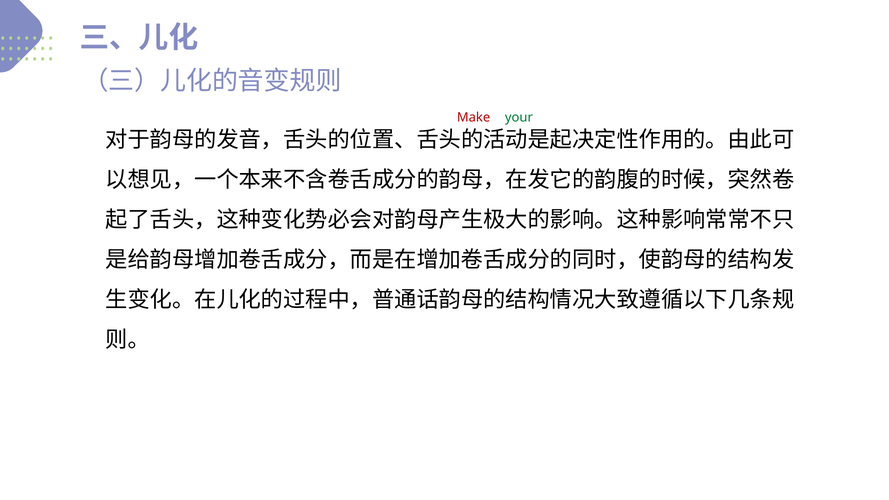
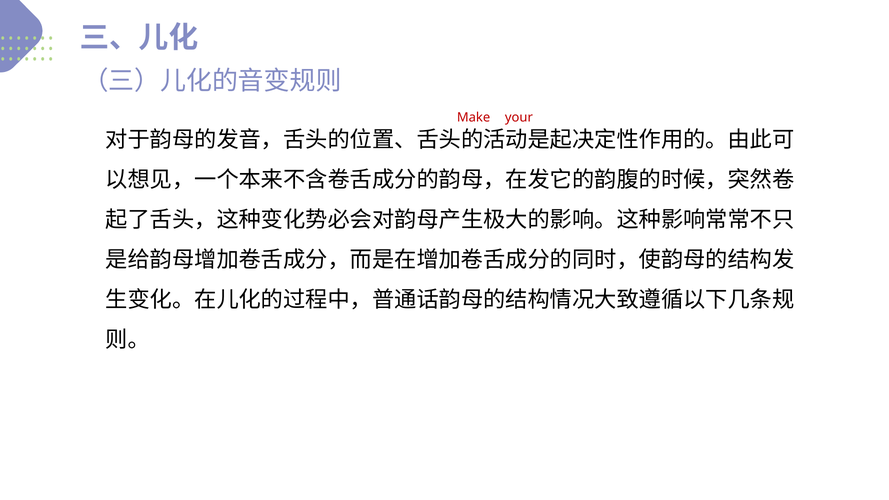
your colour: green -> red (519, 117)
